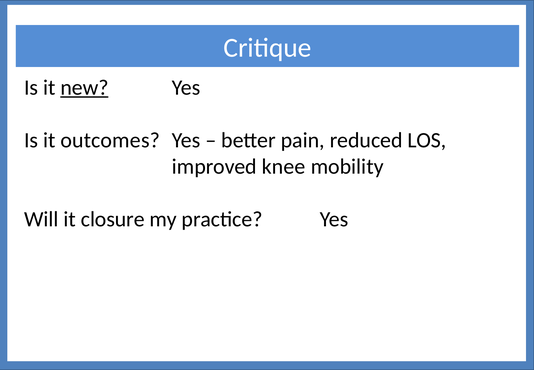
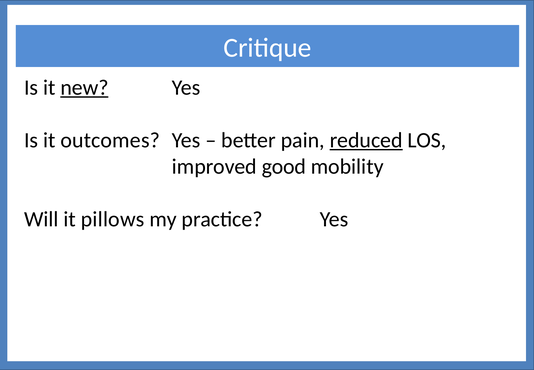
reduced underline: none -> present (366, 140)
knee: knee -> good (284, 166)
closure: closure -> pillows (113, 219)
